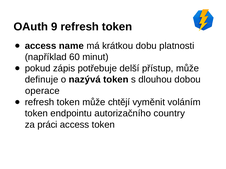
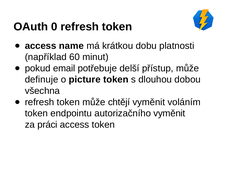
9: 9 -> 0 (54, 27)
zápis: zápis -> email (64, 68)
nazývá: nazývá -> picture (85, 80)
operace: operace -> všechna (42, 91)
autorizačního country: country -> vyměnit (169, 114)
